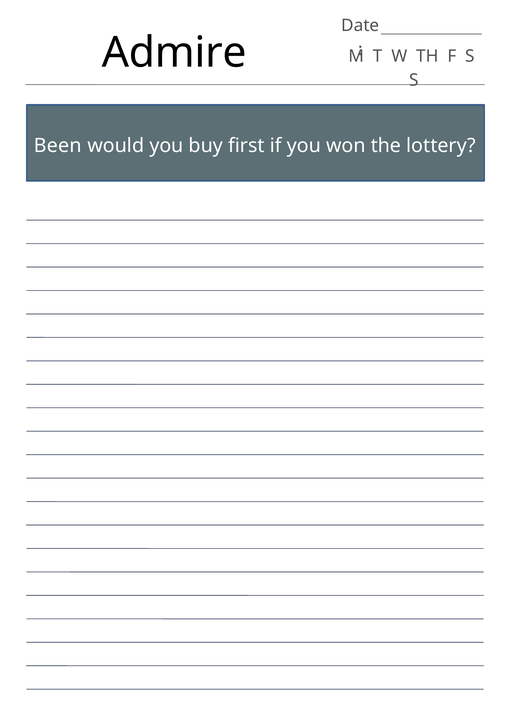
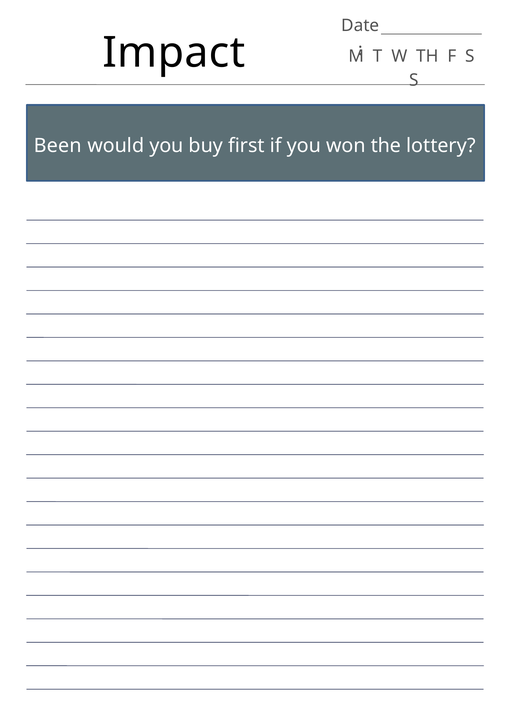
Admire: Admire -> Impact (174, 53)
